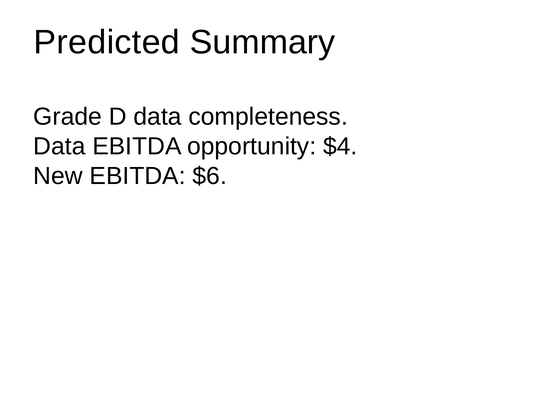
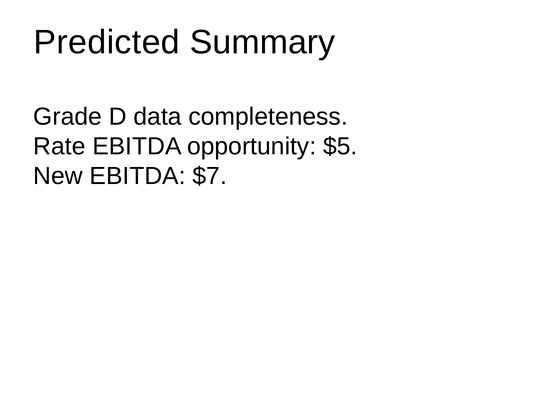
Data: Data -> Rate (59, 146)
$4: $4 -> $5 (340, 146)
$6: $6 -> $7 (210, 176)
